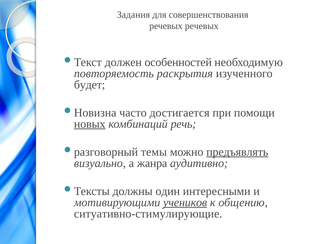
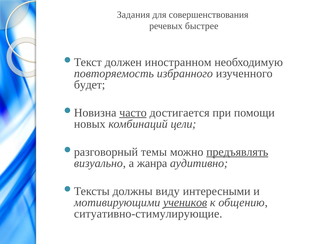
речевых речевых: речевых -> быстрее (202, 26)
особенностей: особенностей -> иностранном (178, 62)
раскрытия: раскрытия -> избранного (185, 74)
часто underline: none -> present (133, 113)
новых underline: present -> none (90, 124)
речь: речь -> цели (183, 124)
один: один -> виду (168, 192)
